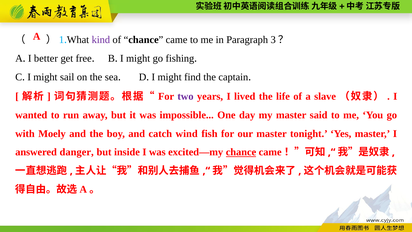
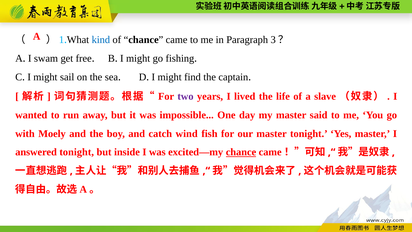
kind colour: purple -> blue (101, 40)
better: better -> swam (46, 58)
answered danger: danger -> tonight (77, 152)
